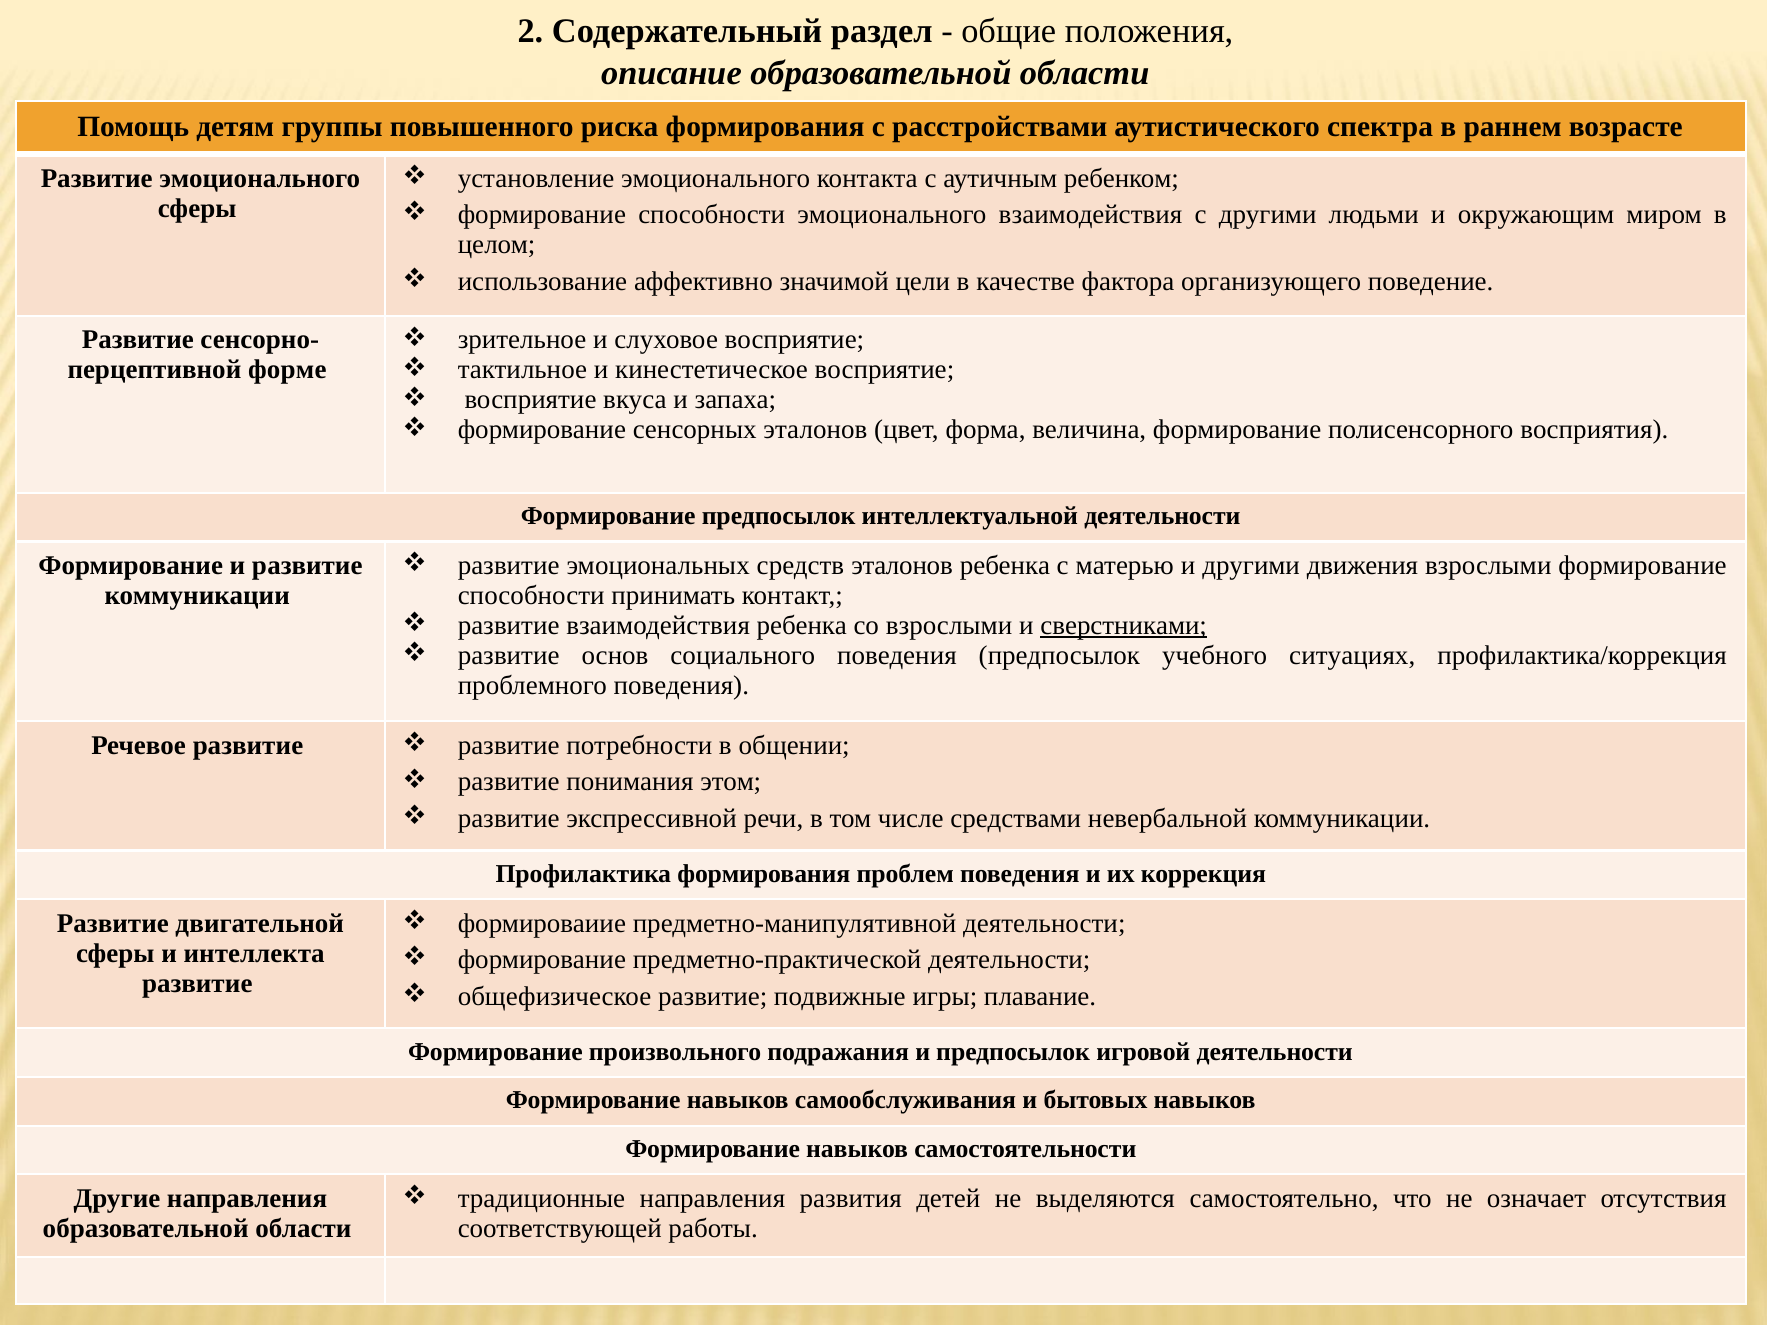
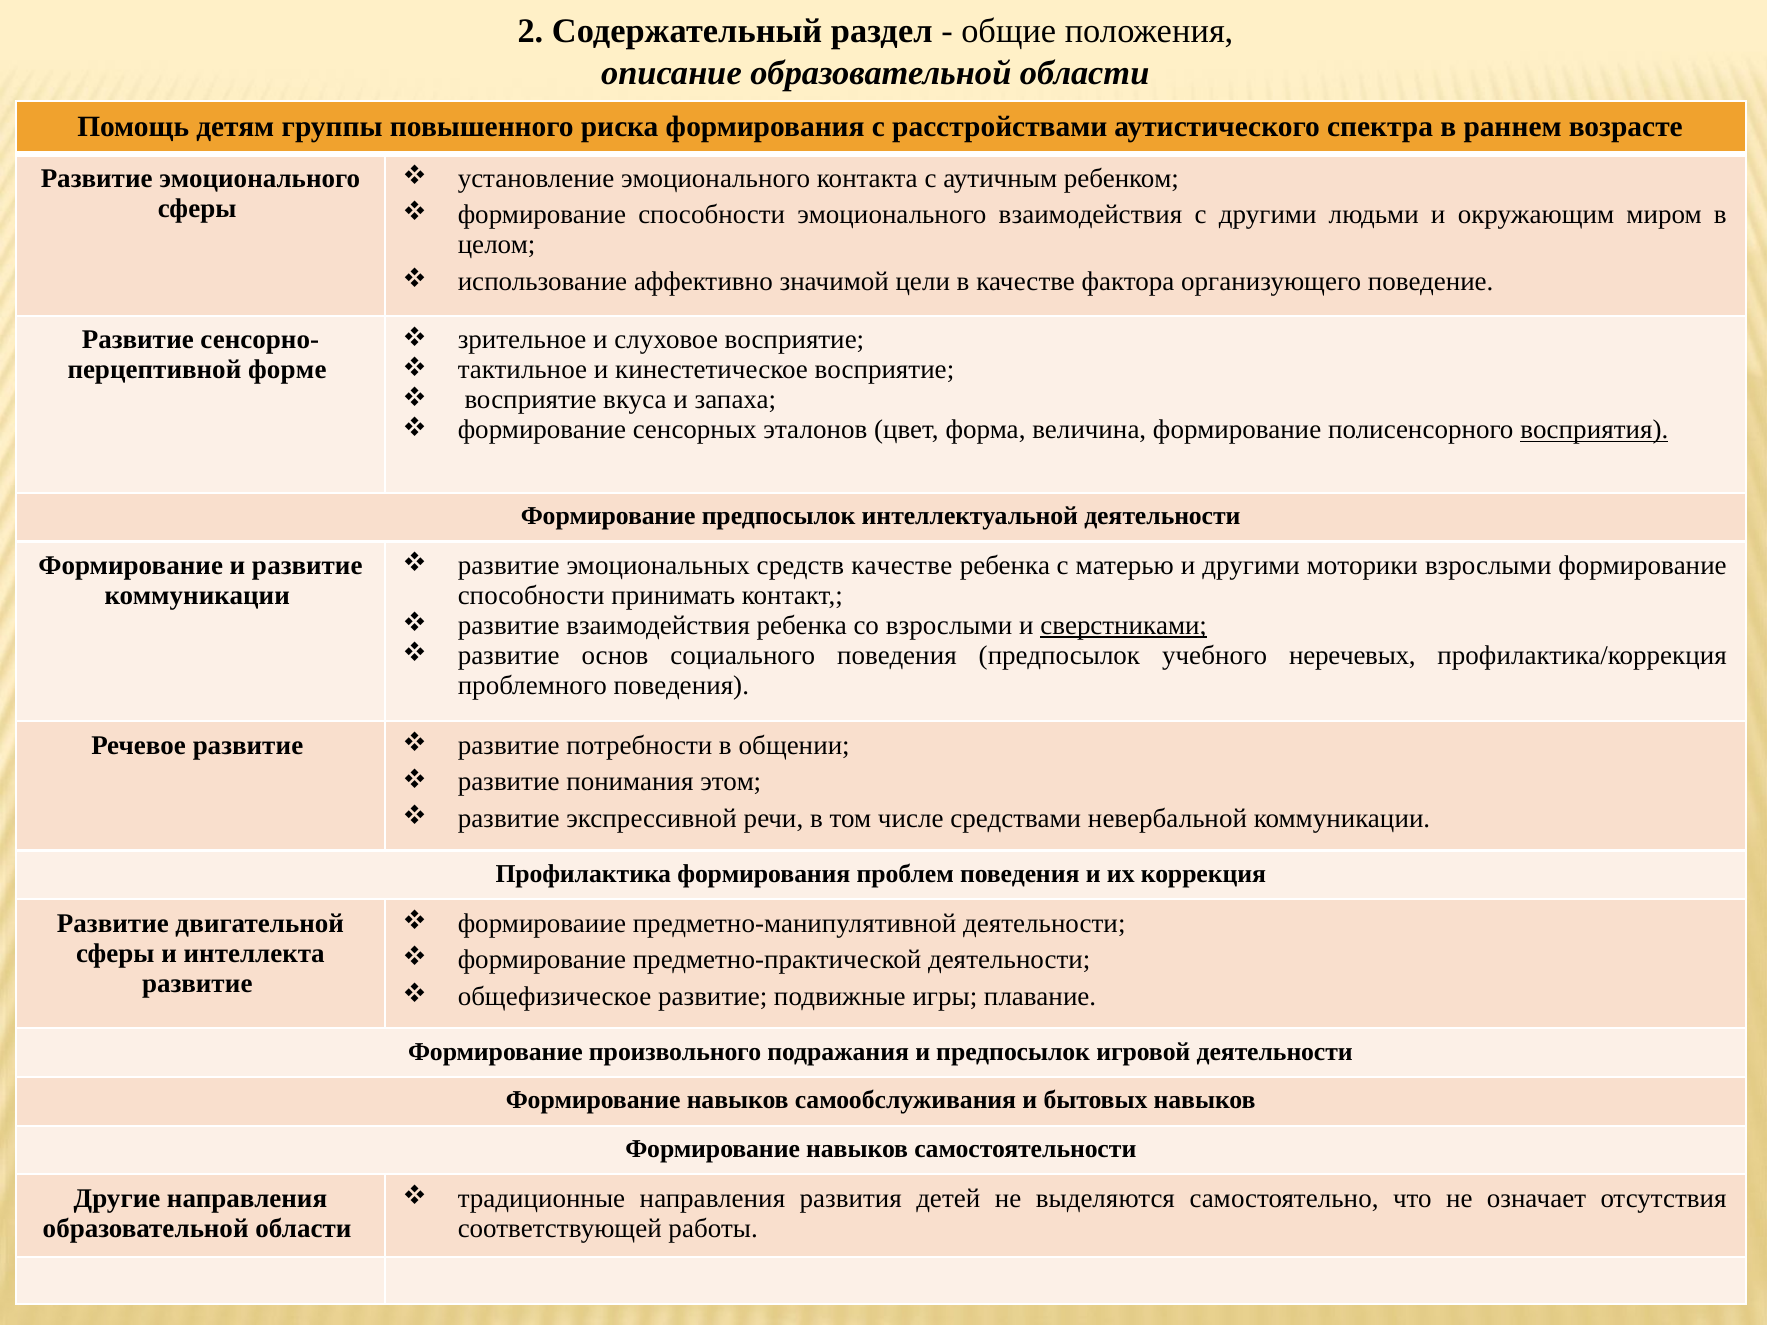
восприятия underline: none -> present (1594, 430)
средств эталонов: эталонов -> качестве (902, 566)
движения: движения -> моторики (1362, 566)
ситуациях: ситуациях -> неречевых (1352, 656)
